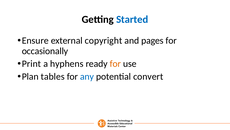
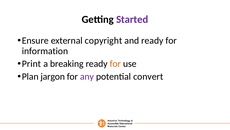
Started colour: blue -> purple (132, 19)
and pages: pages -> ready (152, 40)
occasionally: occasionally -> information (45, 51)
hyphens: hyphens -> breaking (67, 64)
tables: tables -> jargon (53, 76)
any colour: blue -> purple (87, 76)
